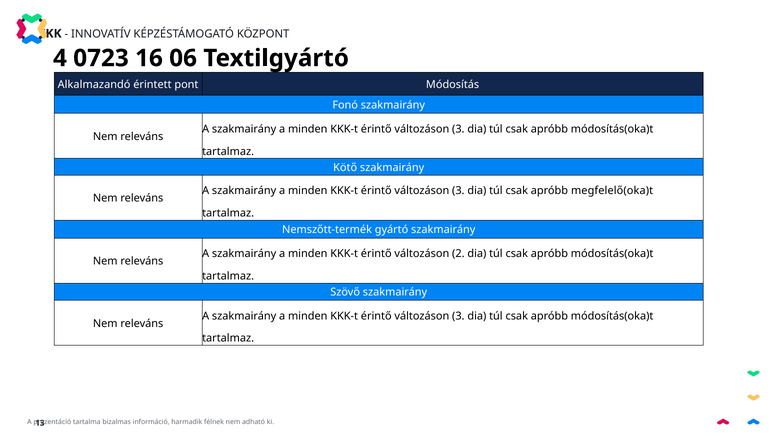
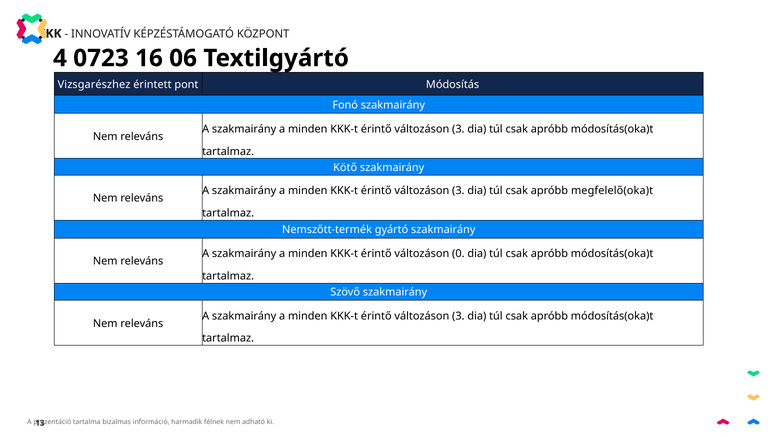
Alkalmazandó: Alkalmazandó -> Vizsgarészhez (94, 85)
2: 2 -> 0 (458, 254)
